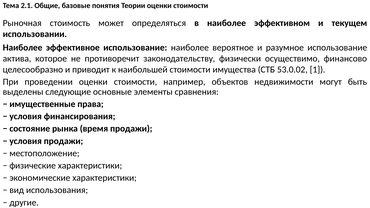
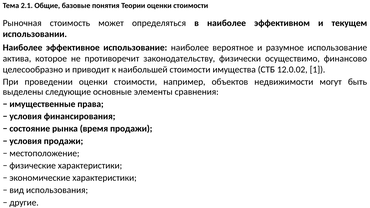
53.0.02: 53.0.02 -> 12.0.02 (292, 70)
